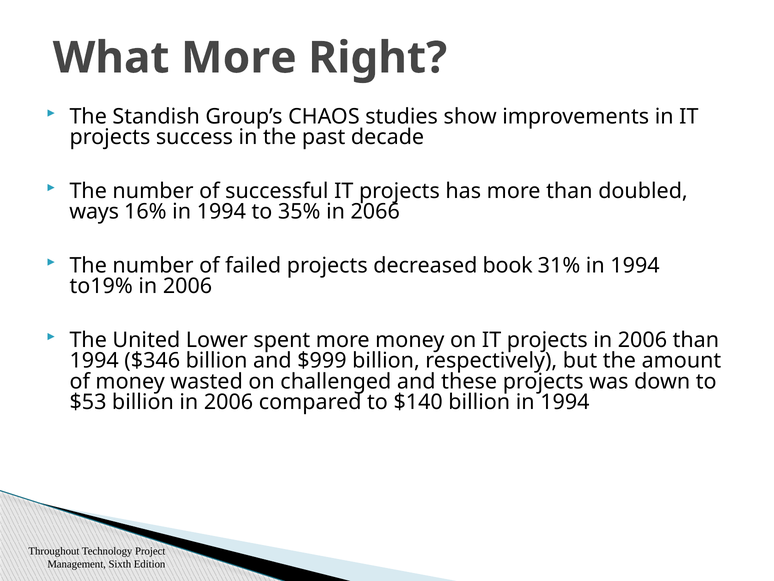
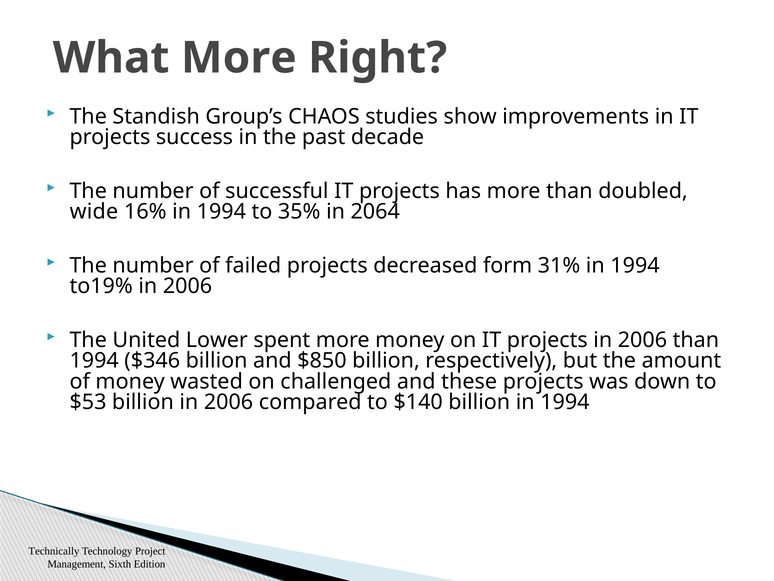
ways: ways -> wide (94, 212)
2066: 2066 -> 2064 (375, 212)
book: book -> form (508, 265)
$999: $999 -> $850 (322, 360)
Throughout: Throughout -> Technically (54, 551)
